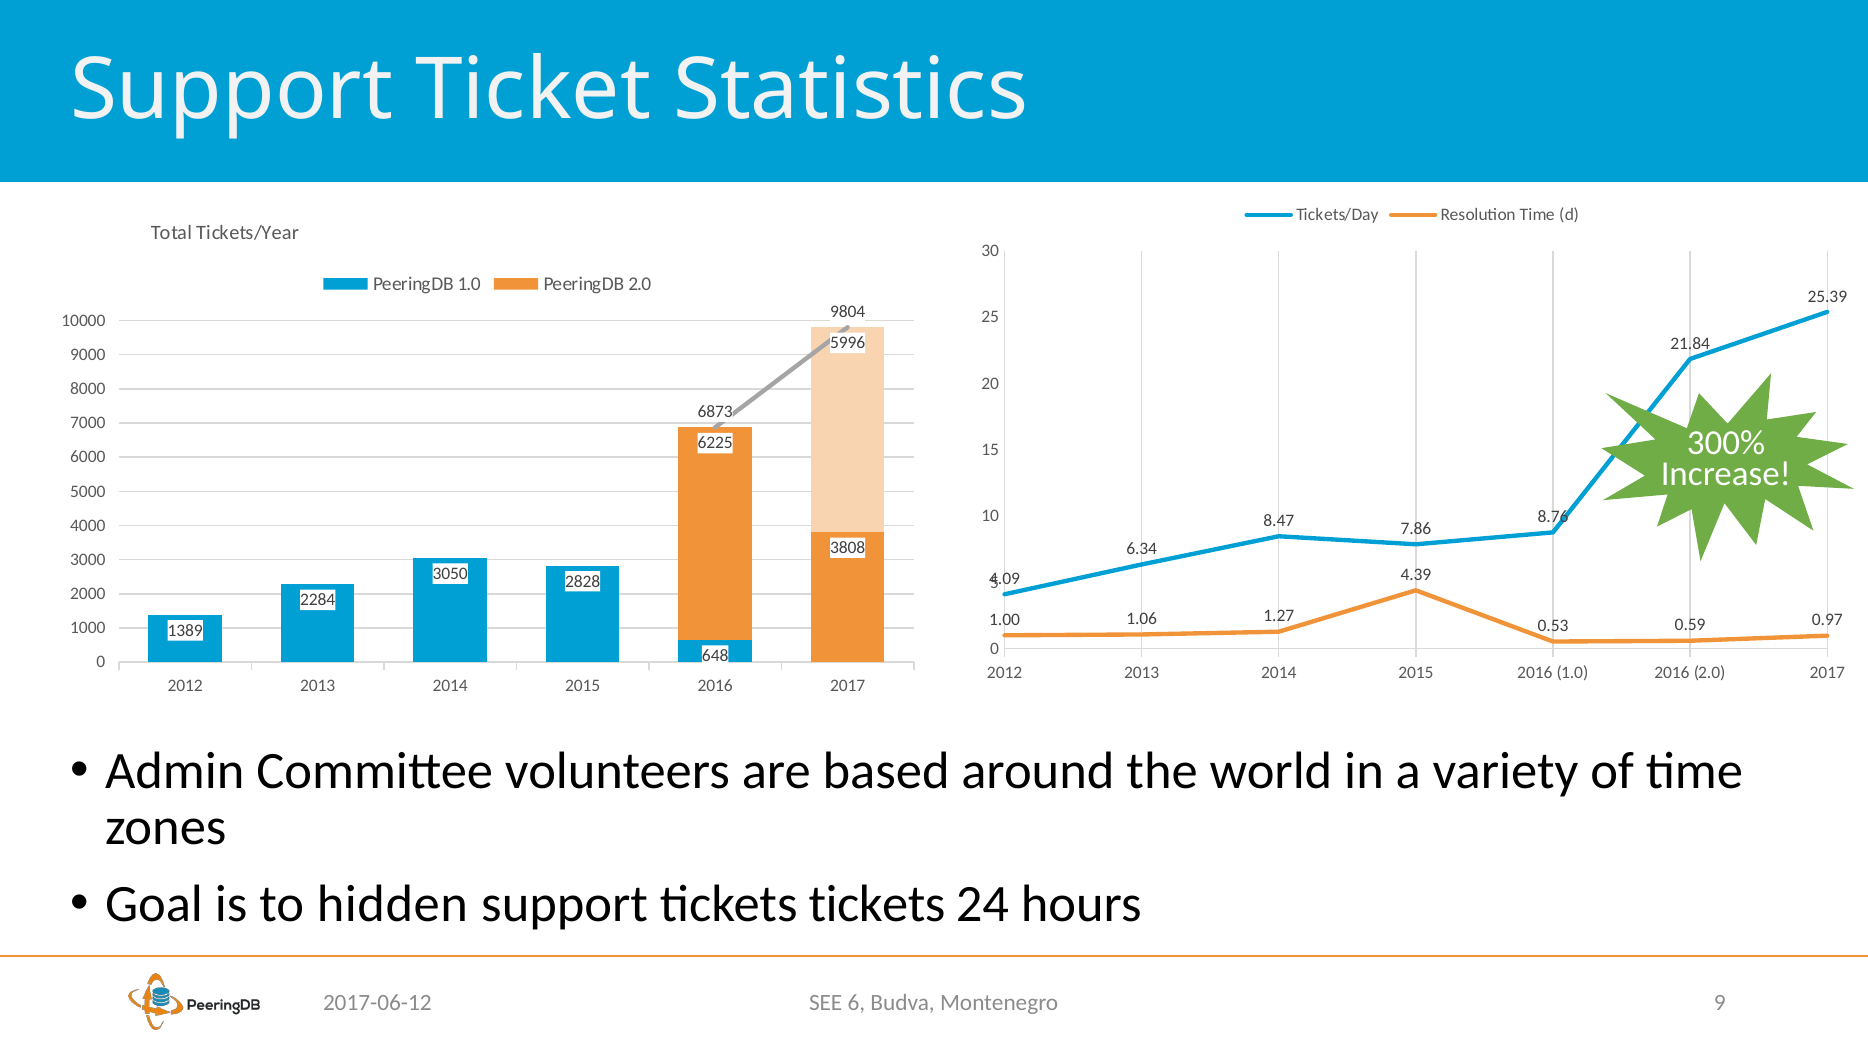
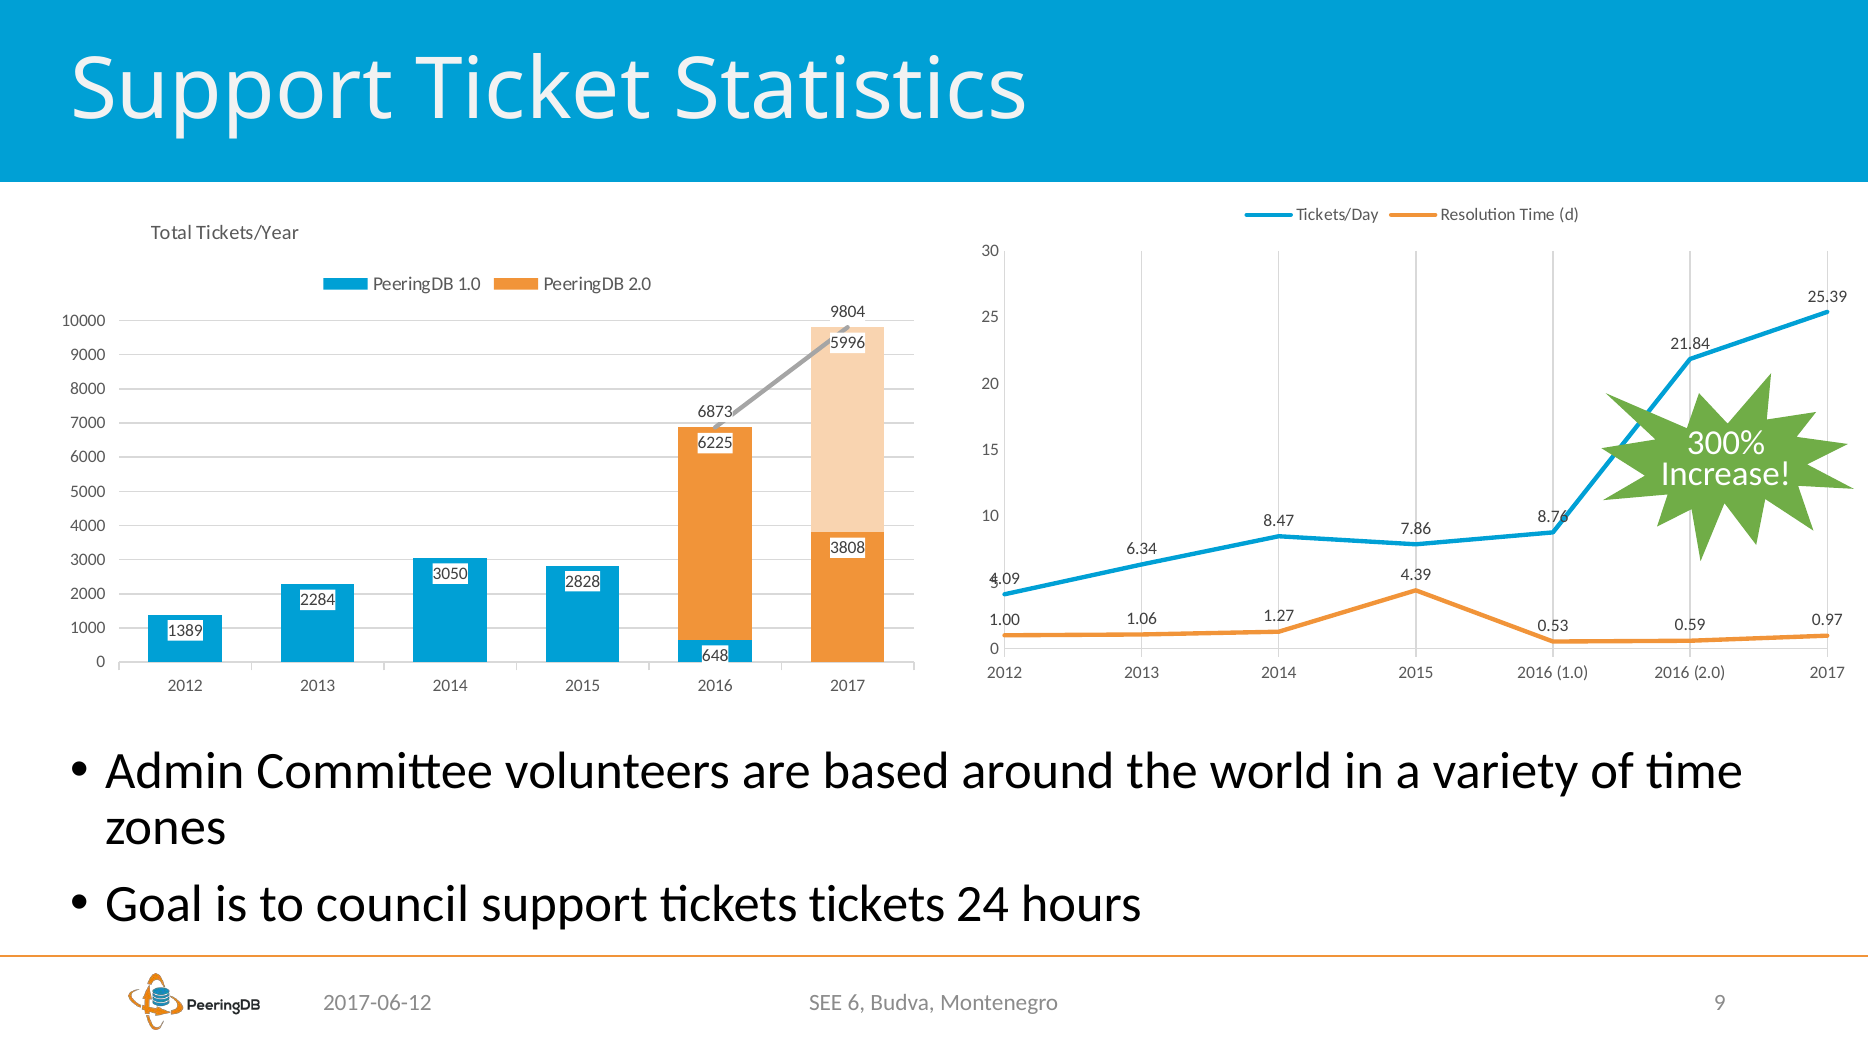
hidden: hidden -> council (393, 904)
